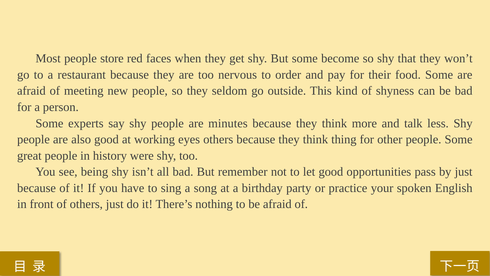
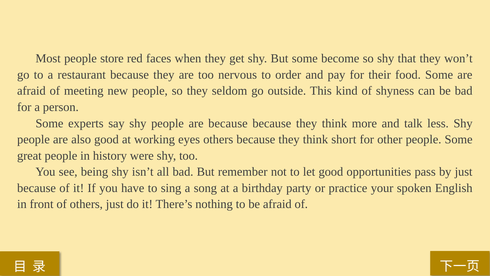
are minutes: minutes -> because (228, 123)
thing: thing -> short (344, 139)
